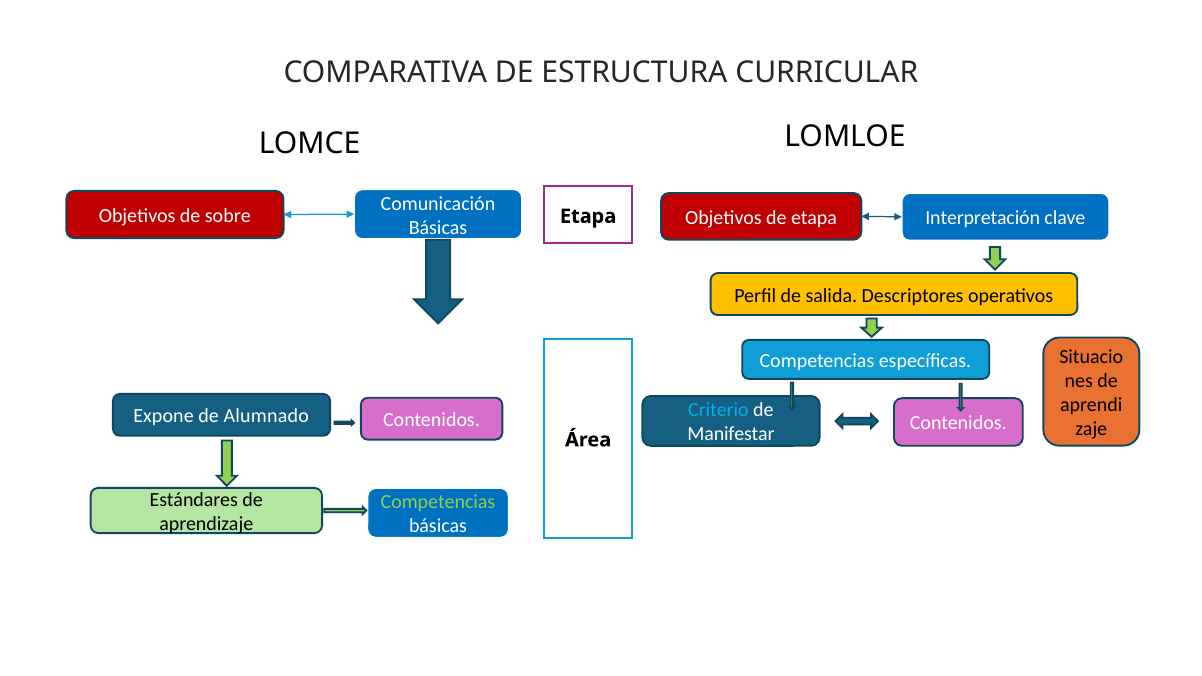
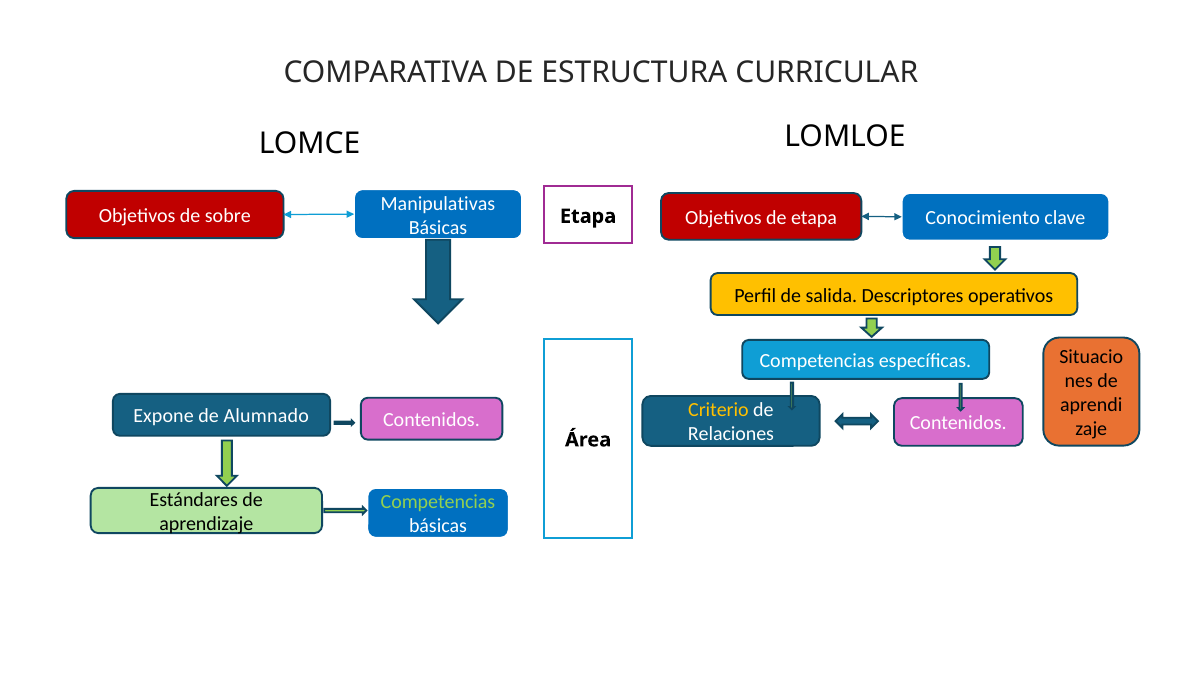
Comunicación: Comunicación -> Manipulativas (438, 204)
Interpretación: Interpretación -> Conocimiento (983, 218)
Criterio colour: light blue -> yellow (718, 410)
Manifestar: Manifestar -> Relaciones (731, 434)
